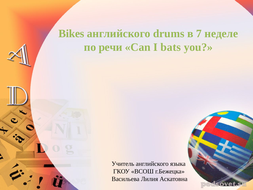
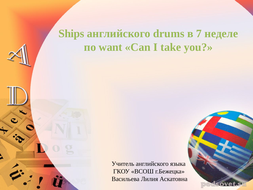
Bikes: Bikes -> Ships (71, 34)
речи: речи -> want (110, 47)
bats: bats -> take (171, 47)
